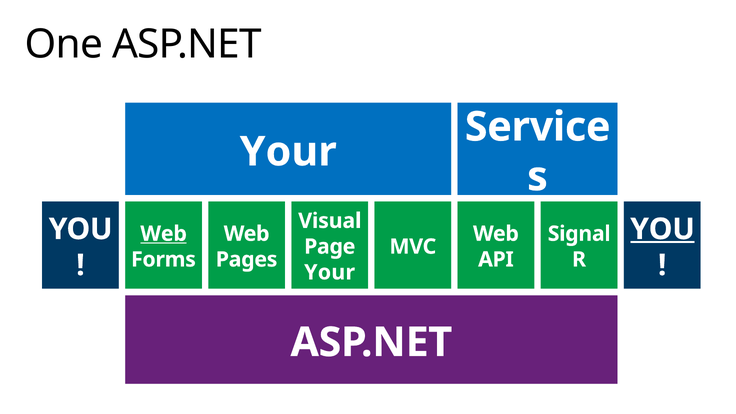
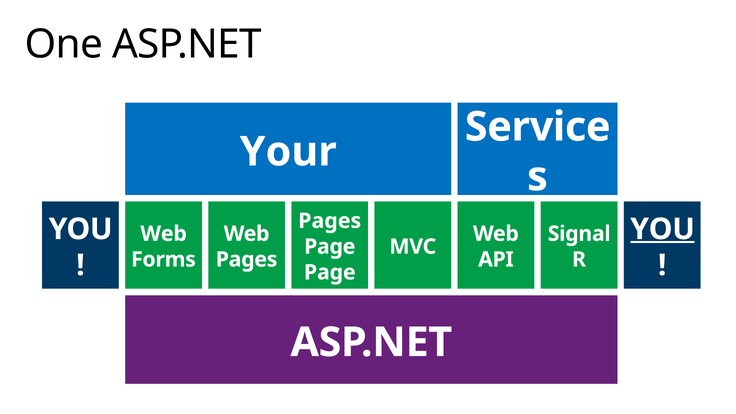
Visual: Visual -> Pages (330, 221)
Web underline: present -> none (164, 234)
Your: Your -> Page (330, 272)
